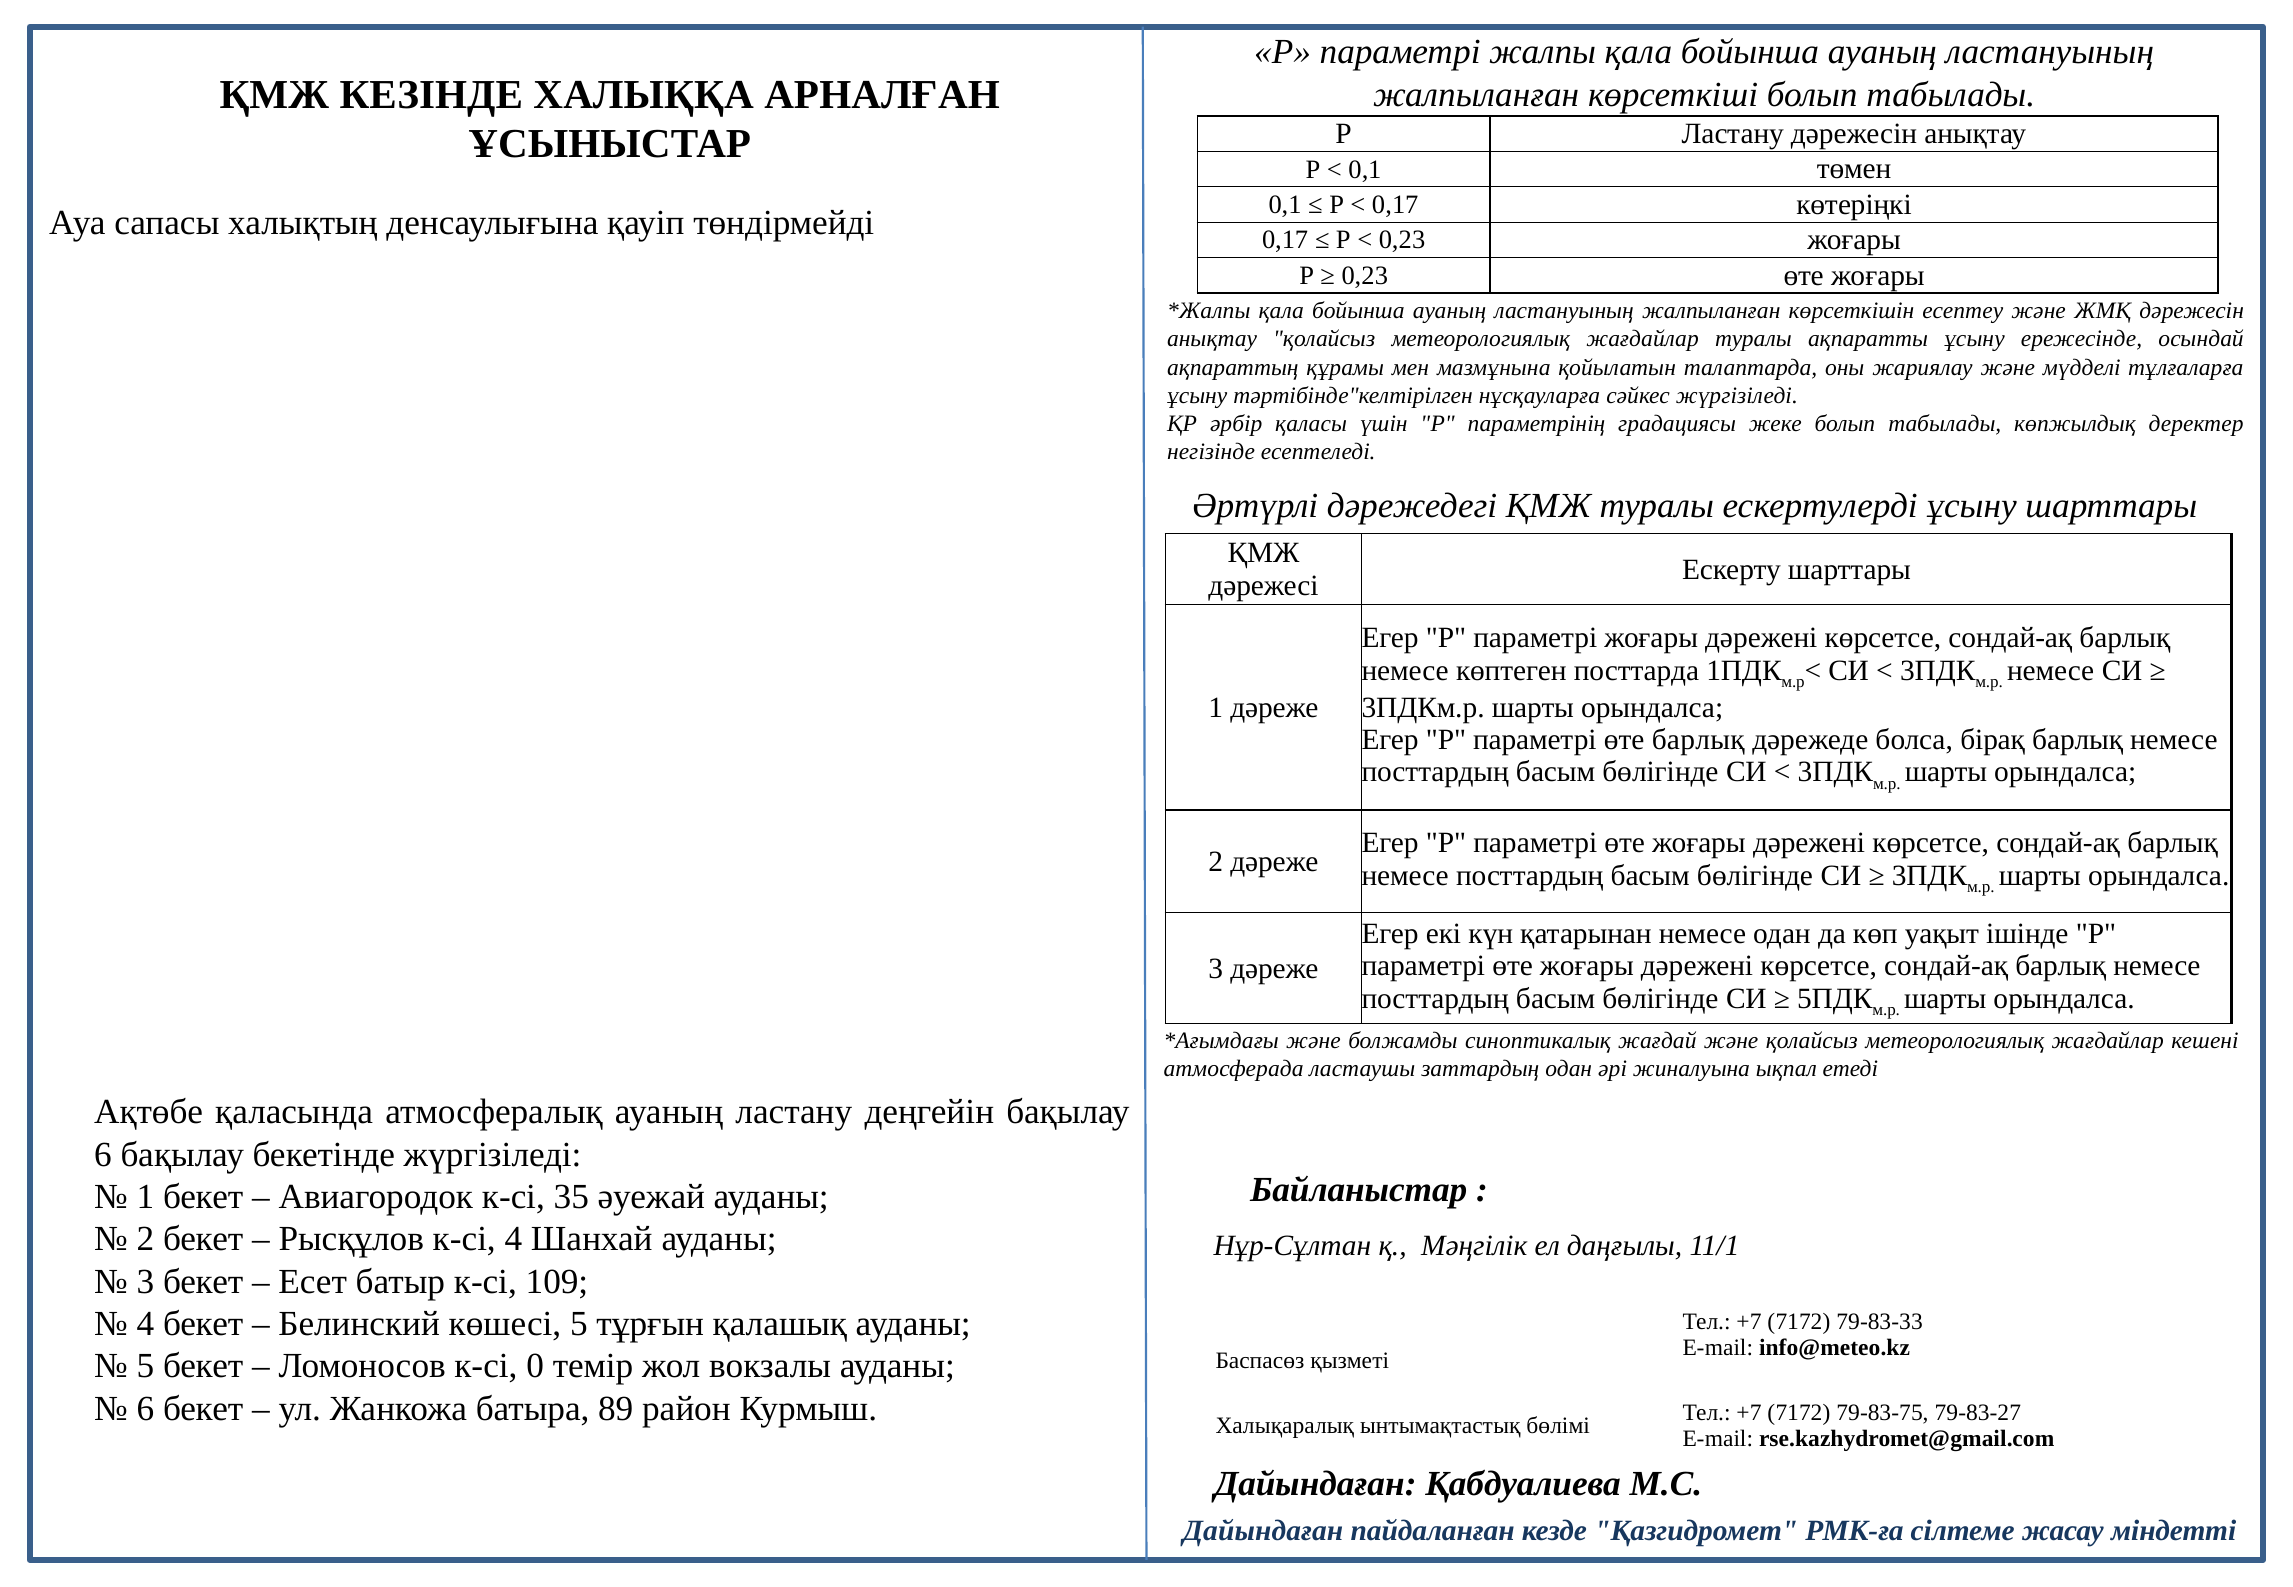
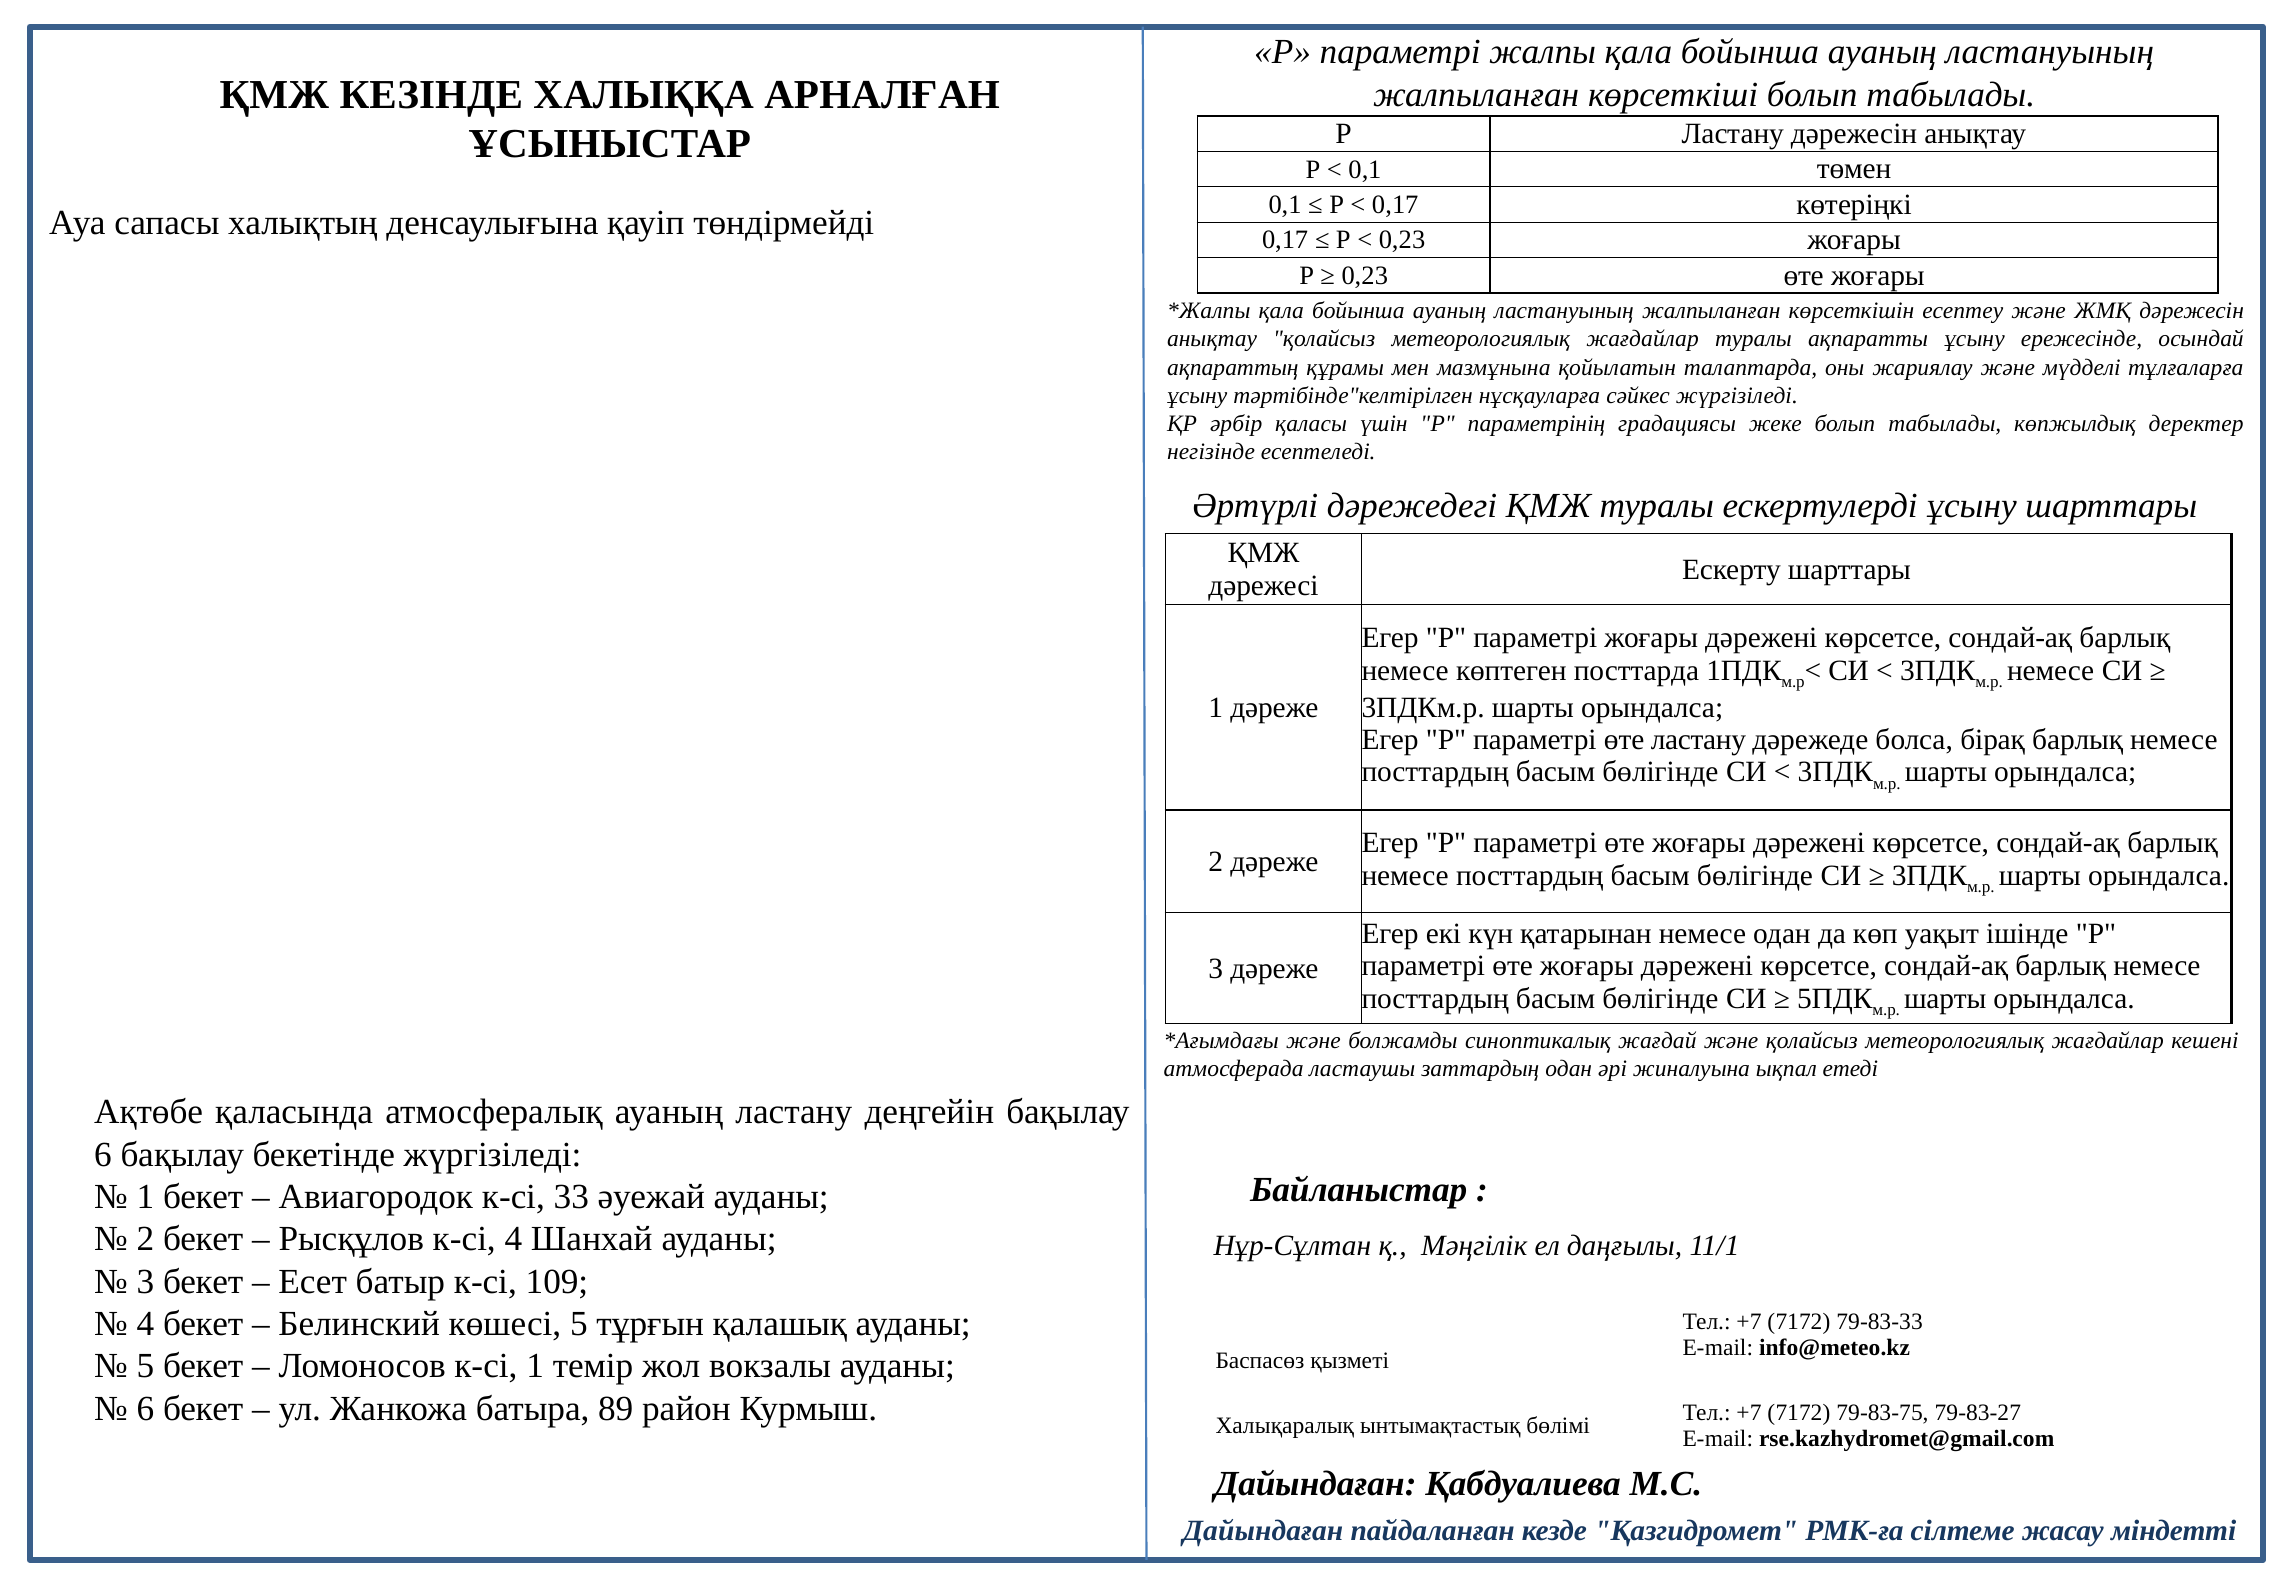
өте барлық: барлық -> ластану (1698, 740)
35: 35 -> 33 (571, 1197)
к-сі 0: 0 -> 1 (535, 1366)
